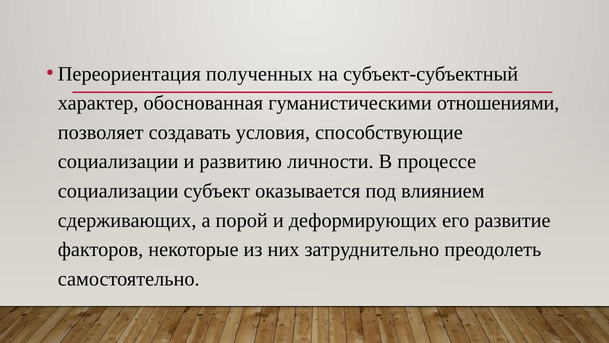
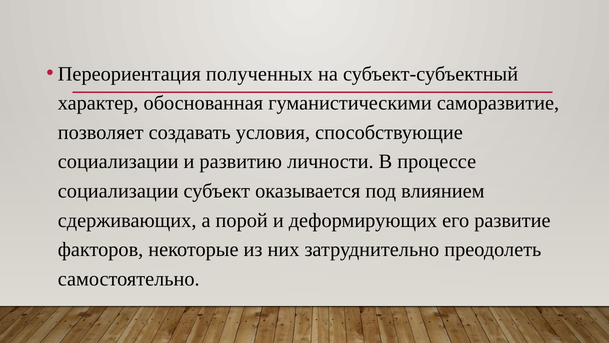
отношениями: отношениями -> саморазвитие (498, 103)
